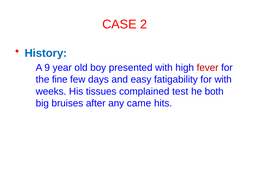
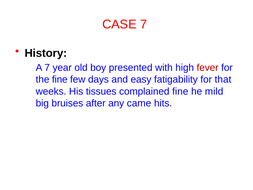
CASE 2: 2 -> 7 (144, 24)
History colour: blue -> black (46, 53)
A 9: 9 -> 7 (47, 68)
for with: with -> that (223, 79)
complained test: test -> fine (180, 91)
both: both -> mild (214, 91)
